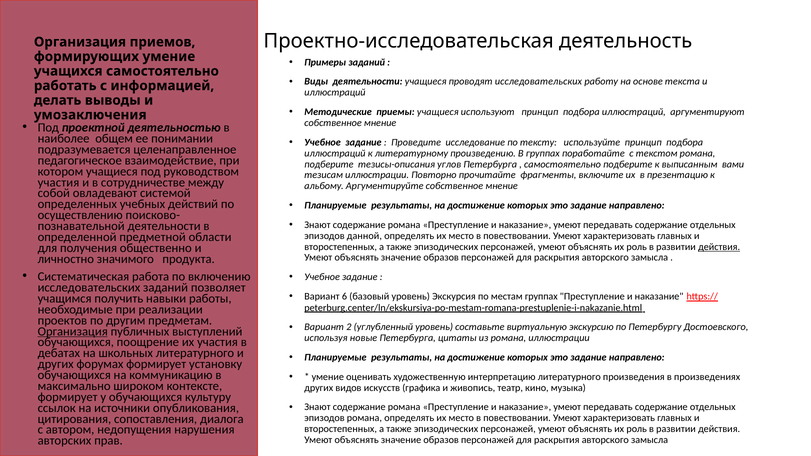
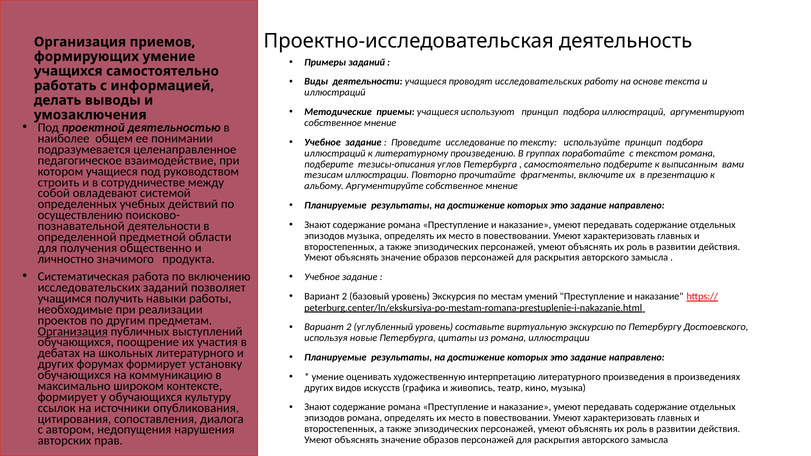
участия: участия -> строить (59, 182)
эпизодов данной: данной -> музыка (364, 236)
действия underline: present -> none (719, 247)
6: 6 -> 2 (344, 297)
местам группах: группах -> умений (541, 297)
